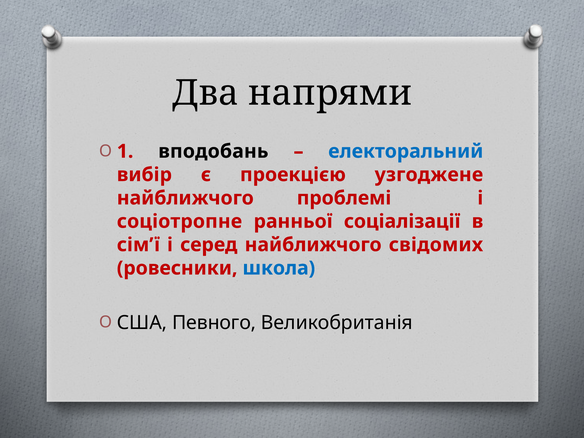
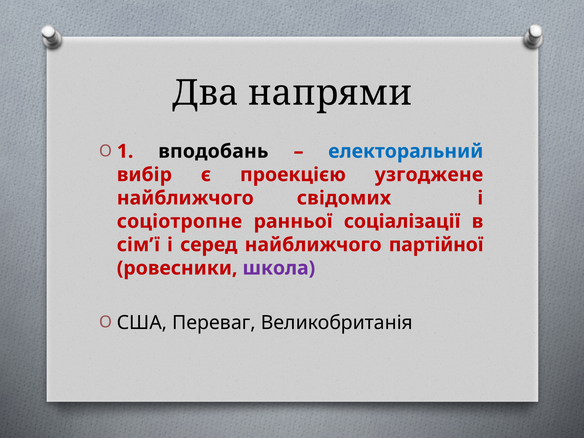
проблемі: проблемі -> свідомих (344, 198)
свідомих: свідомих -> партійної (436, 245)
школа colour: blue -> purple (279, 268)
Певного: Певного -> Переваг (214, 323)
